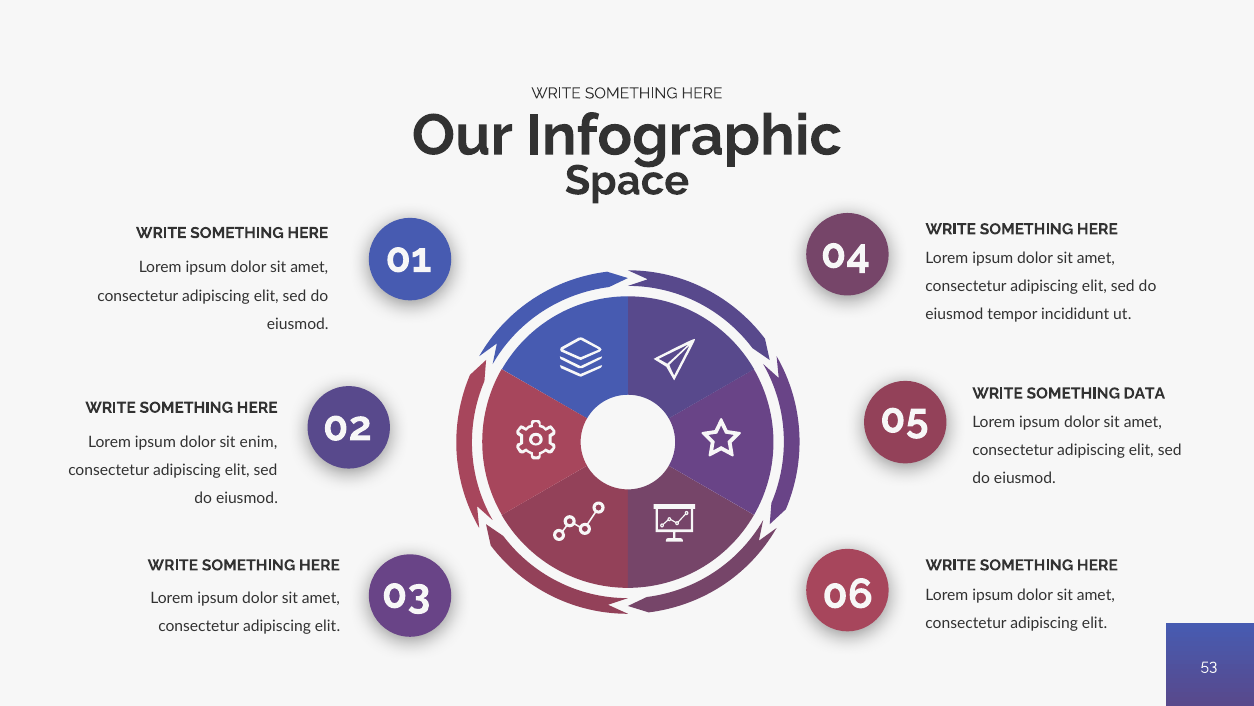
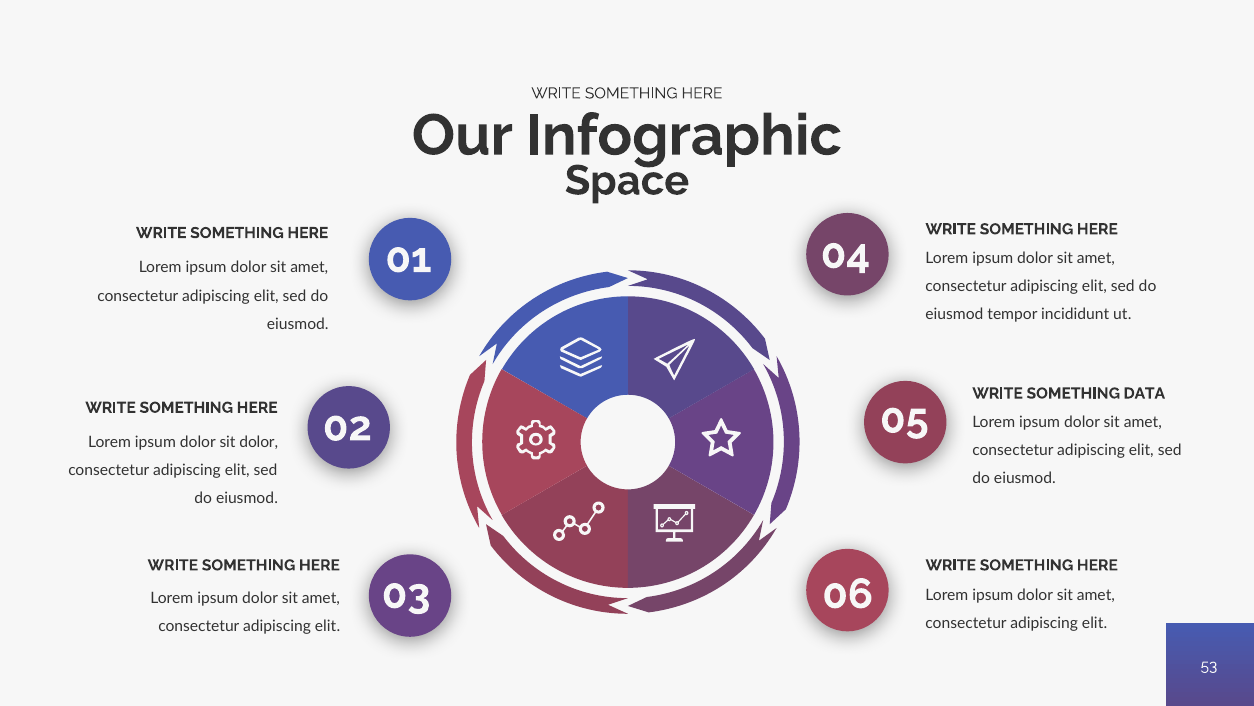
sit enim: enim -> dolor (259, 442)
